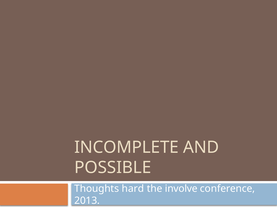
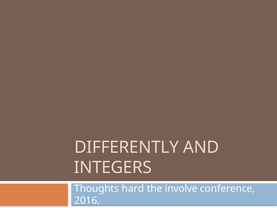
INCOMPLETE: INCOMPLETE -> DIFFERENTLY (127, 147)
POSSIBLE: POSSIBLE -> INTEGERS (113, 167)
2013: 2013 -> 2016 (87, 200)
